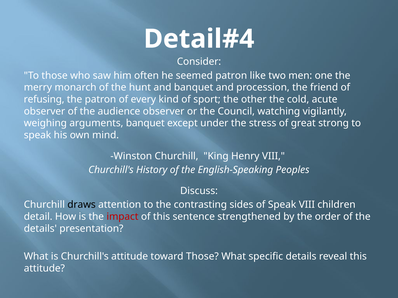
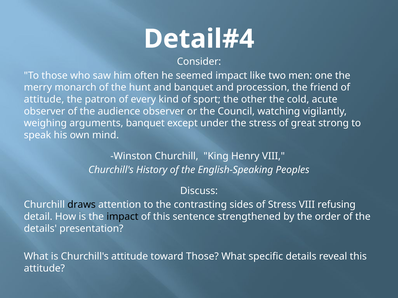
seemed patron: patron -> impact (231, 76)
refusing: refusing -> attitude (44, 100)
of Speak: Speak -> Stress (282, 205)
children: children -> refusing (337, 205)
impact colour: red -> black (122, 217)
